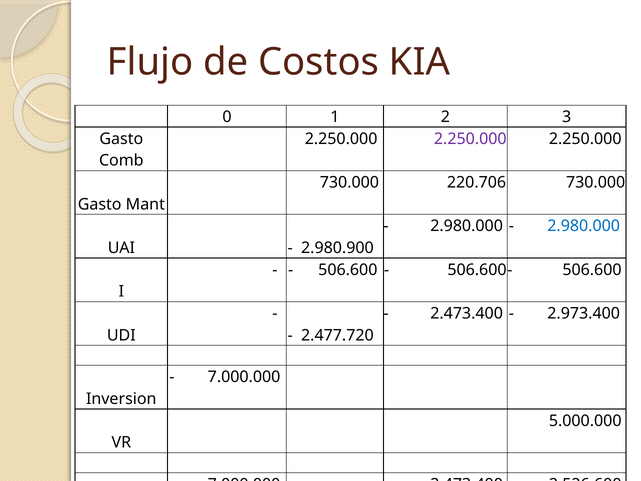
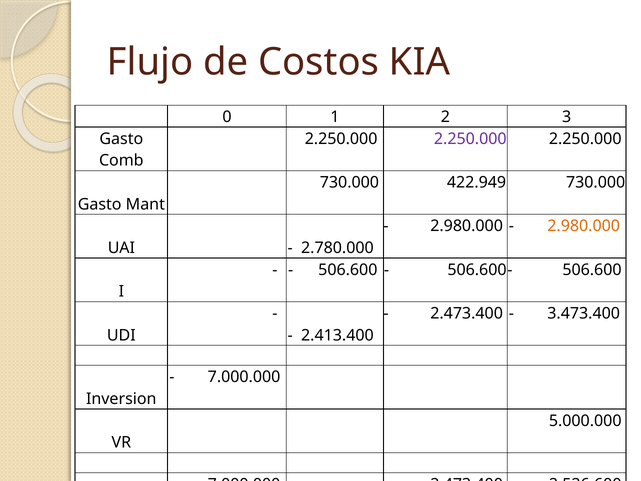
220.706: 220.706 -> 422.949 (477, 182)
2.980.000 colour: blue -> orange (584, 226)
2.980.900: 2.980.900 -> 2.780.000 (337, 248)
2.973.400: 2.973.400 -> 3.473.400 (584, 313)
2.477.720: 2.477.720 -> 2.413.400 (337, 335)
